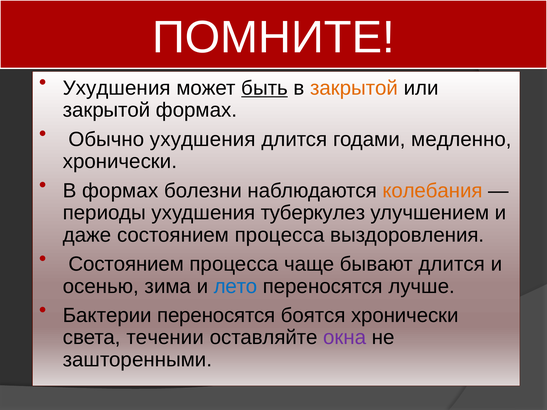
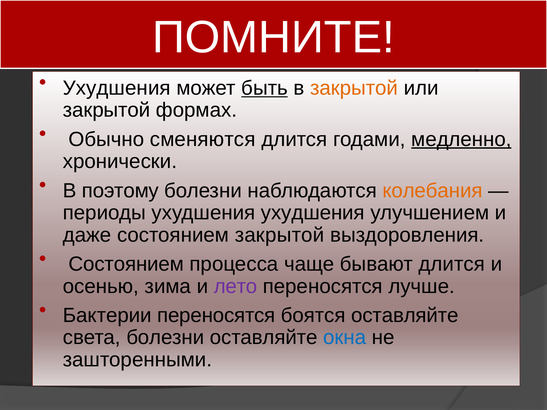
Обычно ухудшения: ухудшения -> сменяются (203, 139)
медленно underline: none -> present (461, 139)
В формах: формах -> поэтому (120, 191)
ухудшения туберкулез: туберкулез -> ухудшения (313, 213)
даже состоянием процесса: процесса -> закрытой (280, 235)
лето colour: blue -> purple (236, 286)
боятся хронически: хронически -> оставляйте (405, 316)
света течении: течении -> болезни (165, 338)
окна colour: purple -> blue (345, 338)
